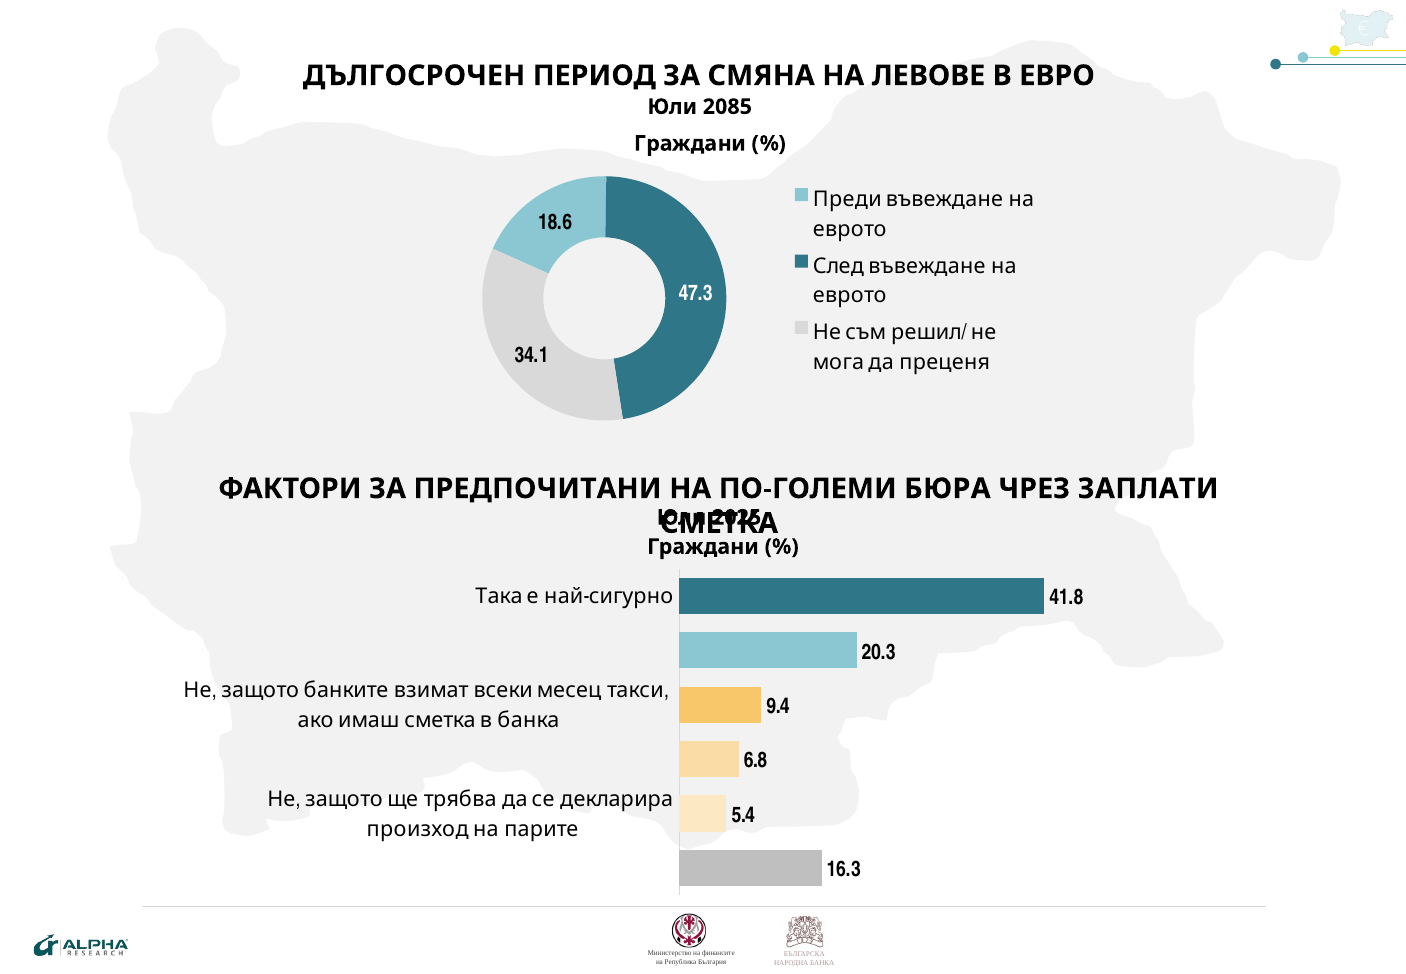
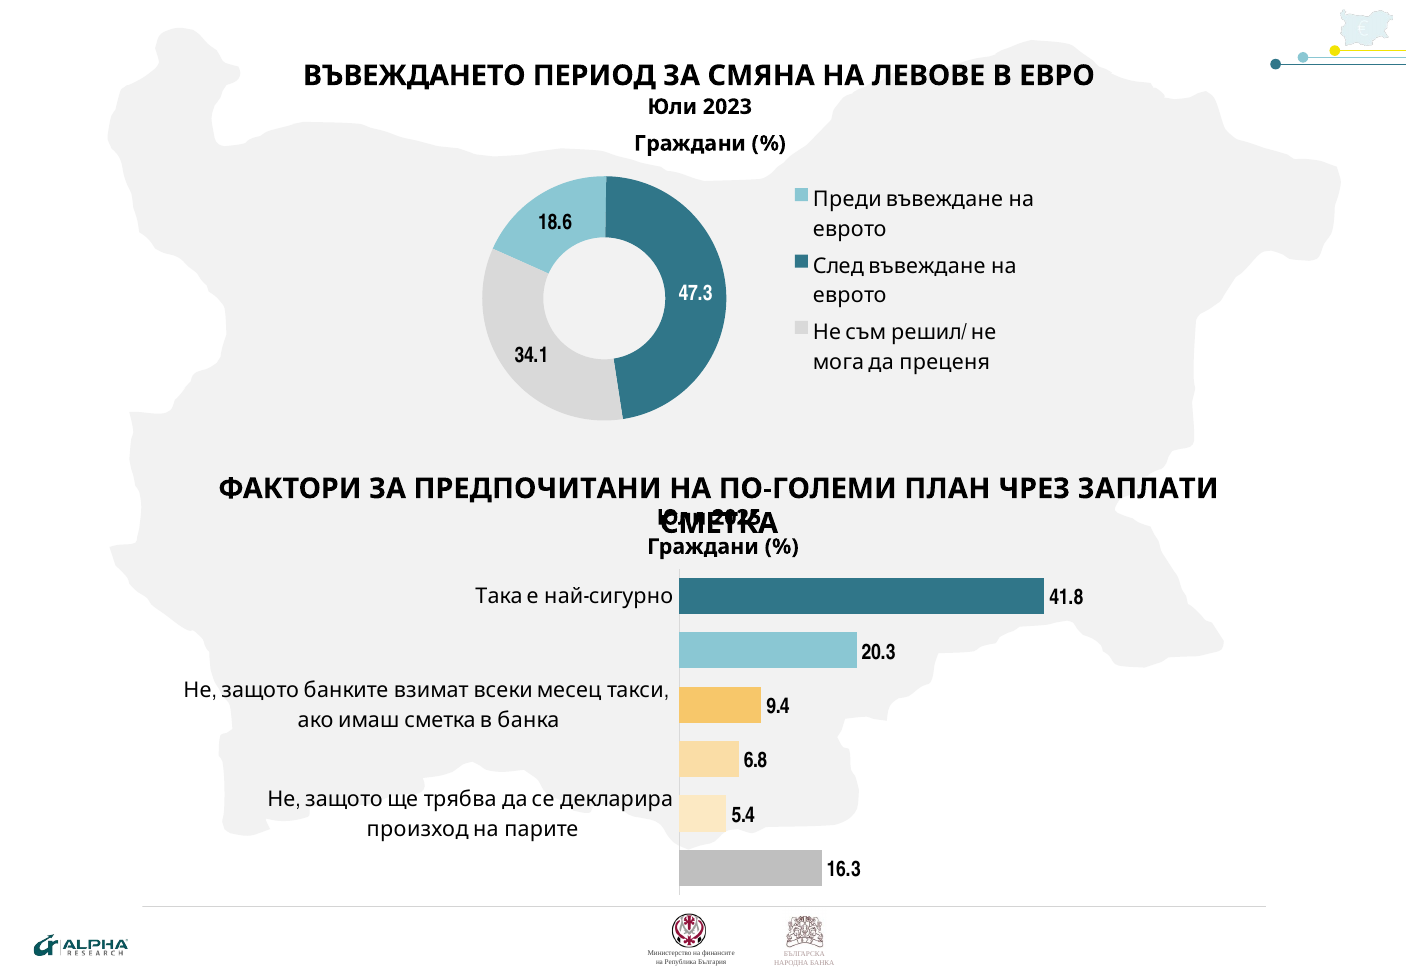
ДЪЛГОСРОЧЕН: ДЪЛГОСРОЧЕН -> ВЪВЕЖДАНЕТО (414, 76)
2085: 2085 -> 2023 (727, 107)
БЮРА: БЮРА -> ПЛАН (947, 488)
